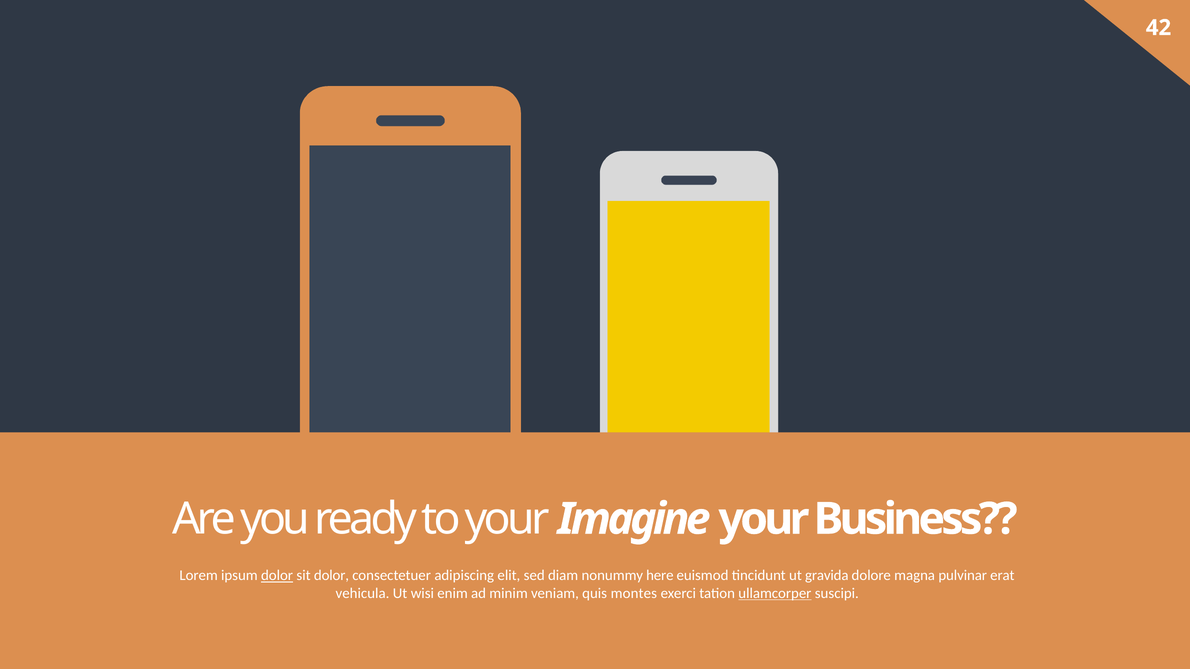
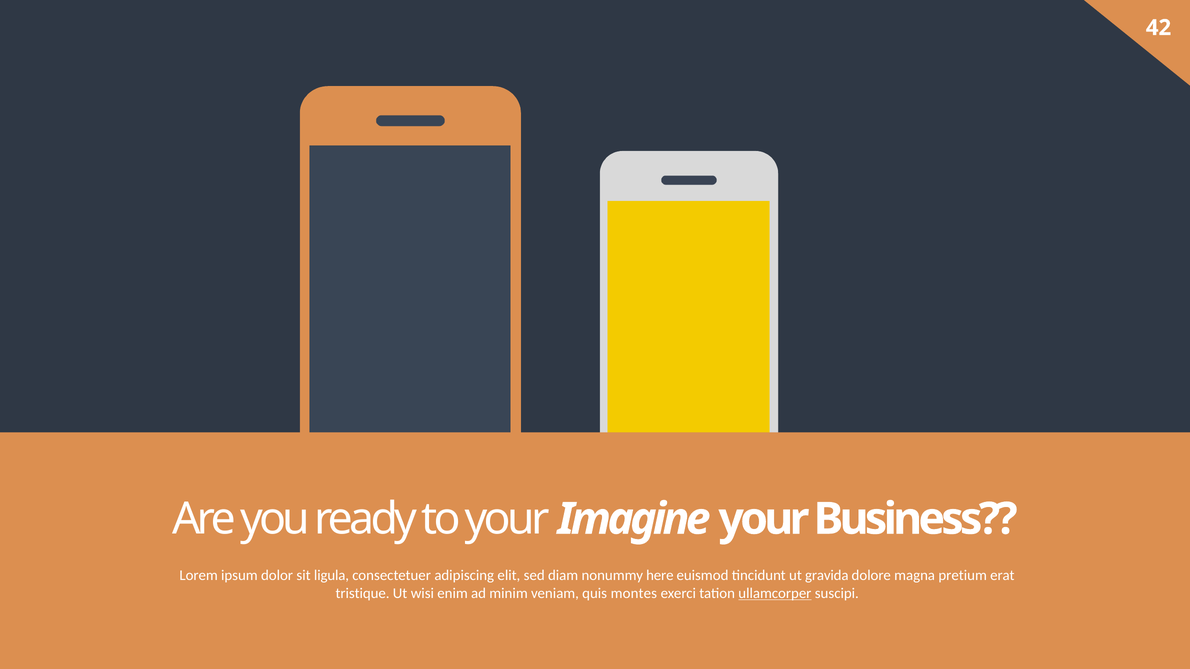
dolor underline: present -> none (277, 576)
sit dolor: dolor -> ligula (331, 576)
pulvinar: pulvinar -> pretium (963, 576)
vehicula: vehicula -> tristique (363, 594)
